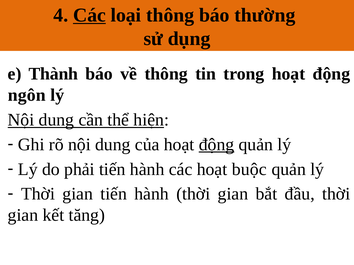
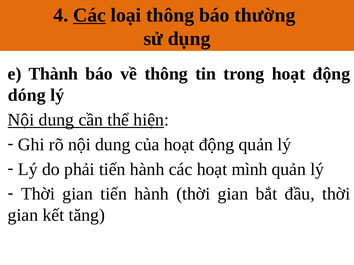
ngôn: ngôn -> dóng (27, 95)
động underline: present -> none (217, 145)
buộc: buộc -> mình (249, 170)
